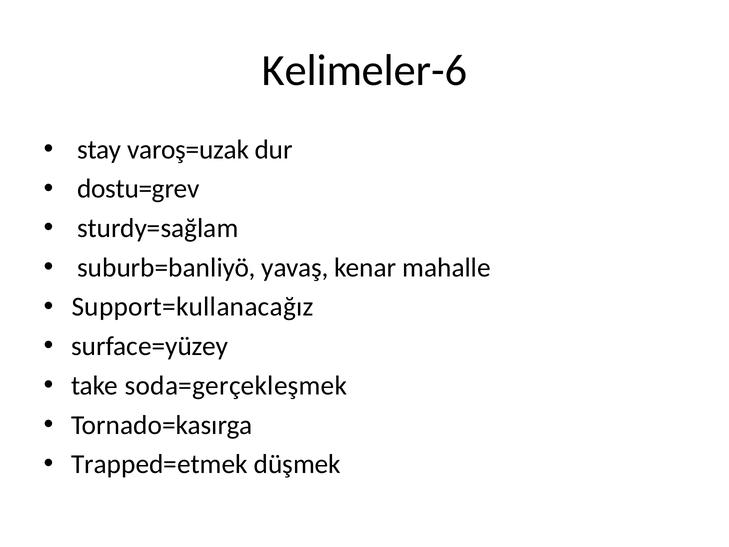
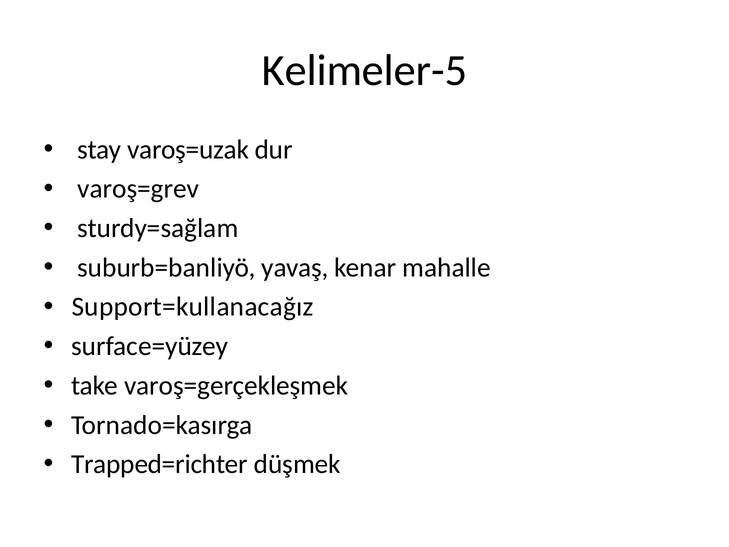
Kelimeler-6: Kelimeler-6 -> Kelimeler-5 (364, 71)
dostu=grev: dostu=grev -> varoş=grev (138, 189)
soda=gerçekleşmek: soda=gerçekleşmek -> varoş=gerçekleşmek (236, 385)
Trapped=etmek: Trapped=etmek -> Trapped=richter (159, 464)
